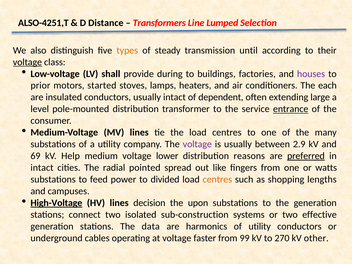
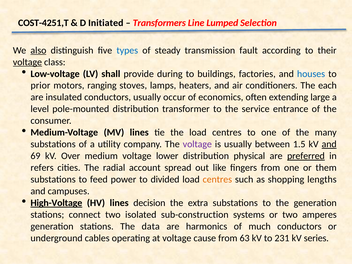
ALSO-4251,T: ALSO-4251,T -> COST-4251,T (43, 23)
Distance: Distance -> Initiated (106, 23)
also underline: none -> present (38, 50)
types colour: orange -> blue (127, 50)
until: until -> fault (249, 50)
houses colour: purple -> blue (311, 74)
started: started -> ranging (102, 86)
usually intact: intact -> occur (174, 97)
dependent: dependent -> economics (221, 97)
entrance underline: present -> none (291, 109)
2.9: 2.9 -> 1.5 (299, 144)
and underline: none -> present (329, 144)
Help: Help -> Over (71, 156)
reasons: reasons -> physical (249, 156)
intact: intact -> refers (42, 168)
pointed: pointed -> account (145, 168)
watts: watts -> them (326, 168)
upon: upon -> extra (198, 203)
effective: effective -> amperes (319, 215)
of utility: utility -> much (260, 226)
faster: faster -> cause (205, 238)
99: 99 -> 63 (245, 238)
270: 270 -> 231 (282, 238)
other: other -> series (316, 238)
